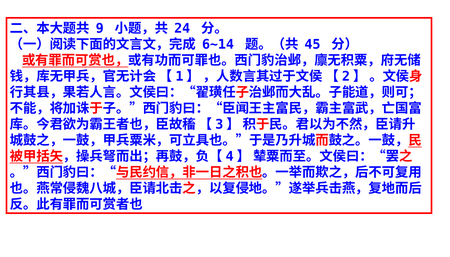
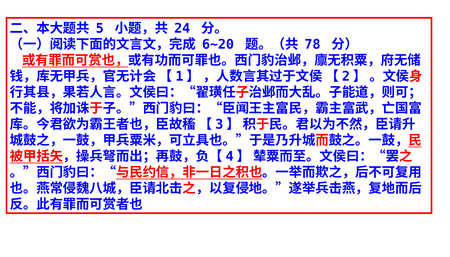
9: 9 -> 5 (100, 28)
6~14: 6~14 -> 6~20 (218, 44)
45: 45 -> 78 (313, 44)
